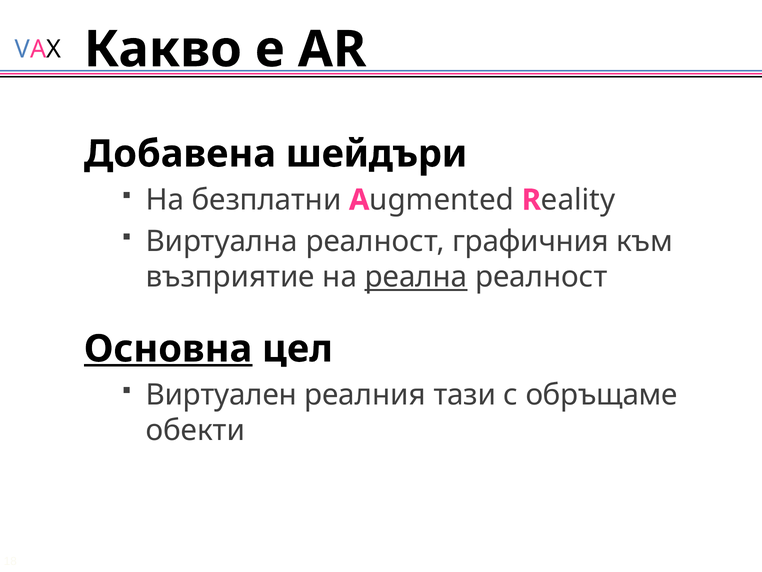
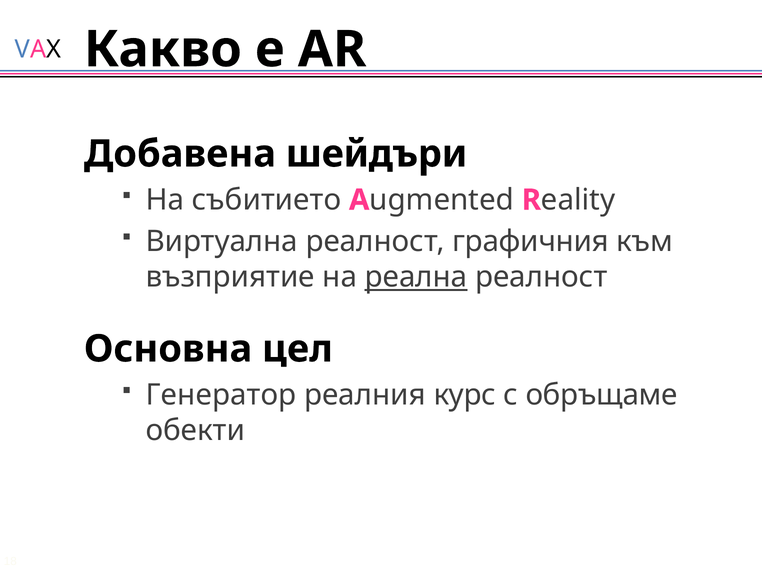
безплатни: безплатни -> събитието (267, 200)
Основна underline: present -> none (168, 349)
Виртуален: Виртуален -> Генератор (221, 395)
тази: тази -> курс (465, 395)
